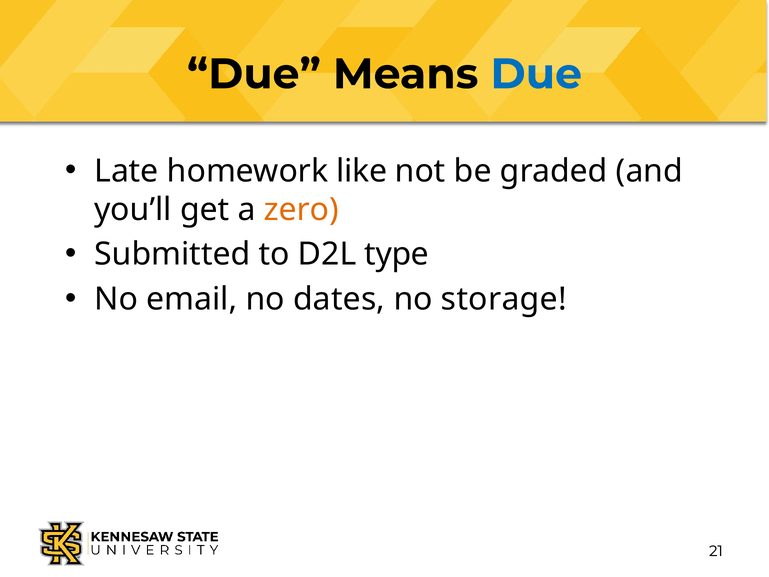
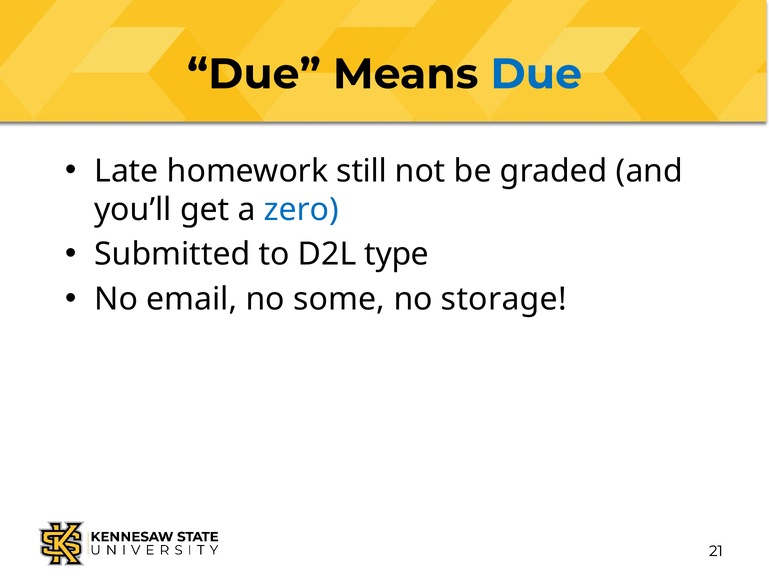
like: like -> still (362, 171)
zero colour: orange -> blue (301, 209)
dates: dates -> some (339, 299)
